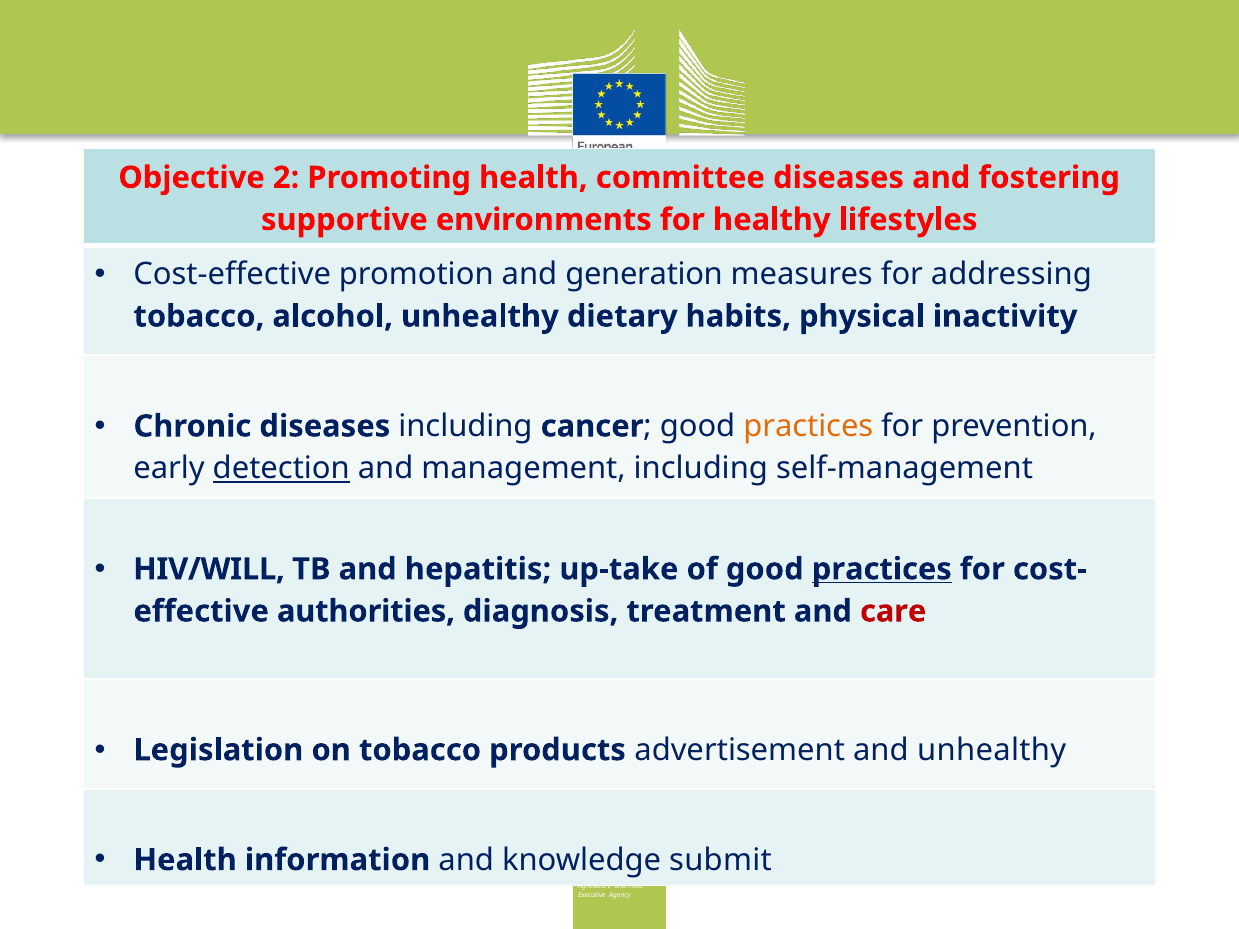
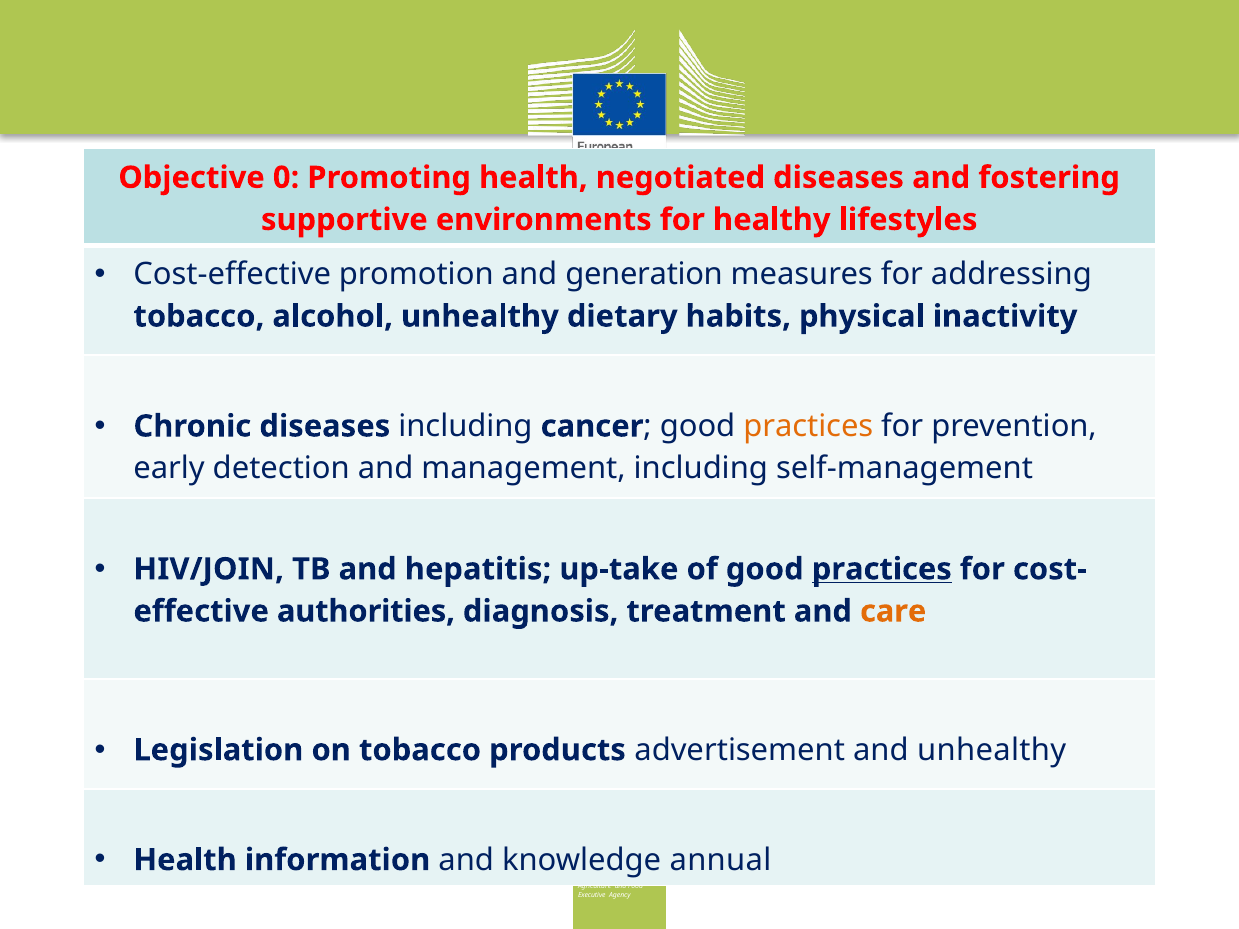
2: 2 -> 0 (286, 178)
committee: committee -> negotiated (680, 178)
detection underline: present -> none (281, 469)
HIV/WILL: HIV/WILL -> HIV/JOIN (209, 569)
care colour: red -> orange (893, 611)
submit: submit -> annual (720, 860)
